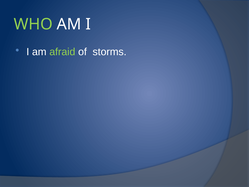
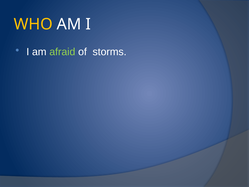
WHO colour: light green -> yellow (33, 24)
